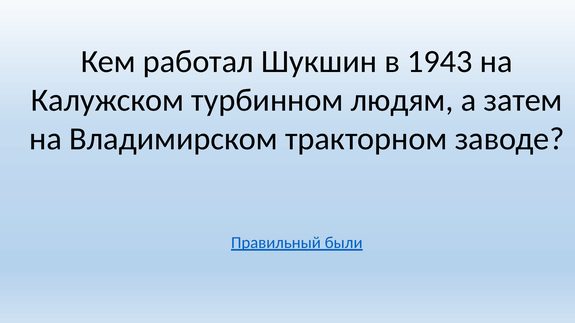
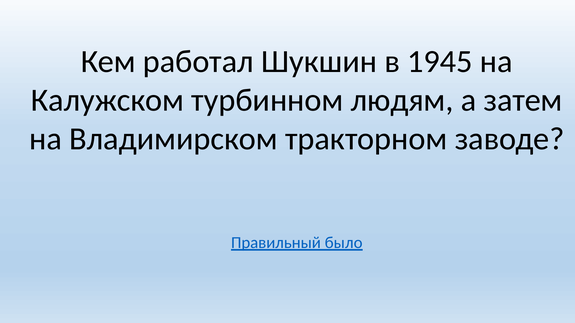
1943: 1943 -> 1945 (440, 61)
были: были -> было (344, 243)
